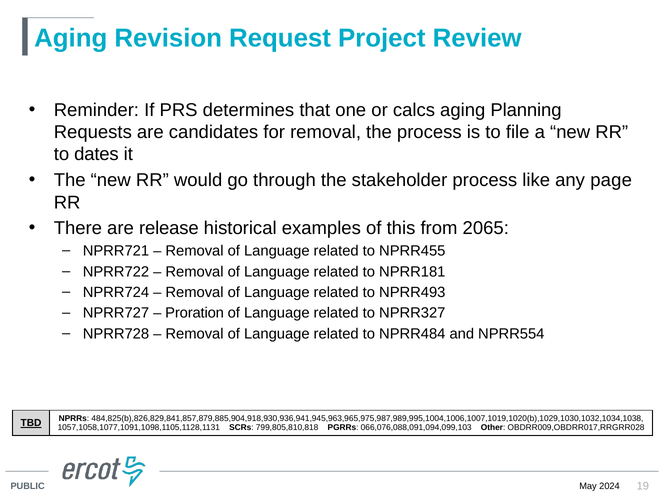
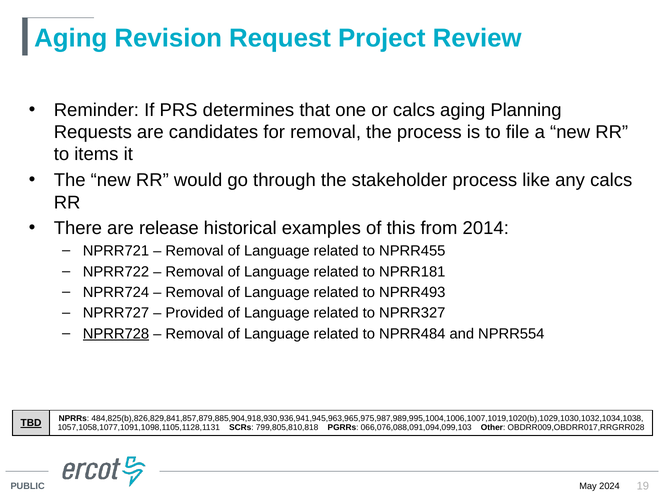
dates: dates -> items (96, 154)
any page: page -> calcs (611, 180)
2065: 2065 -> 2014 (486, 228)
Proration: Proration -> Provided (195, 313)
NPRR728 underline: none -> present (116, 334)
